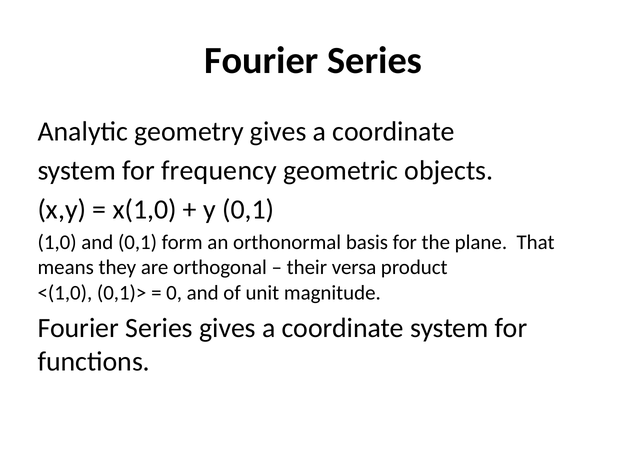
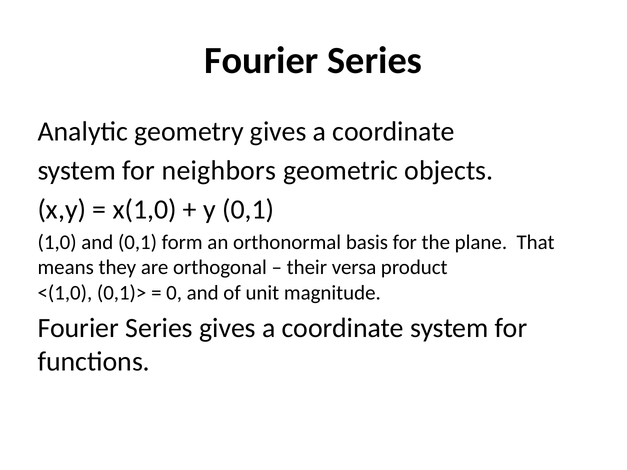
frequency: frequency -> neighbors (219, 171)
